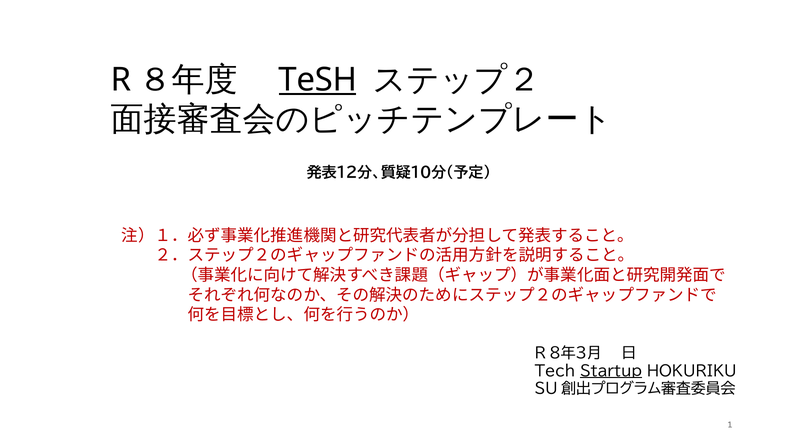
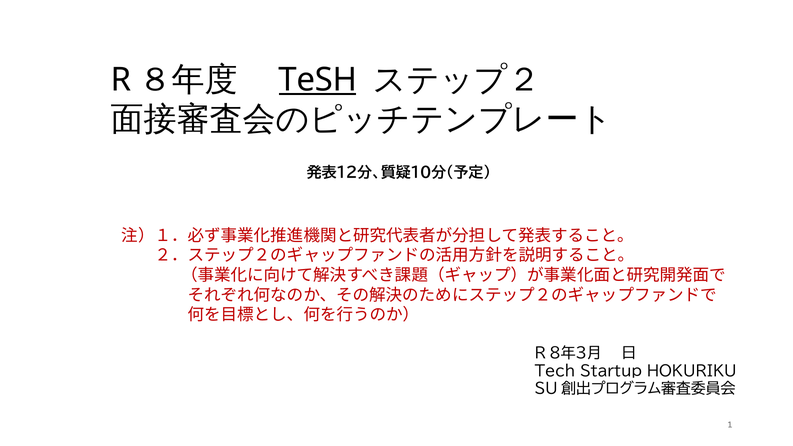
Startup underline: present -> none (611, 371)
